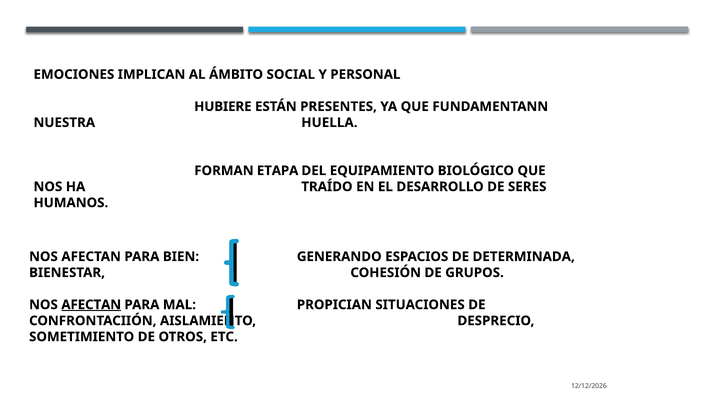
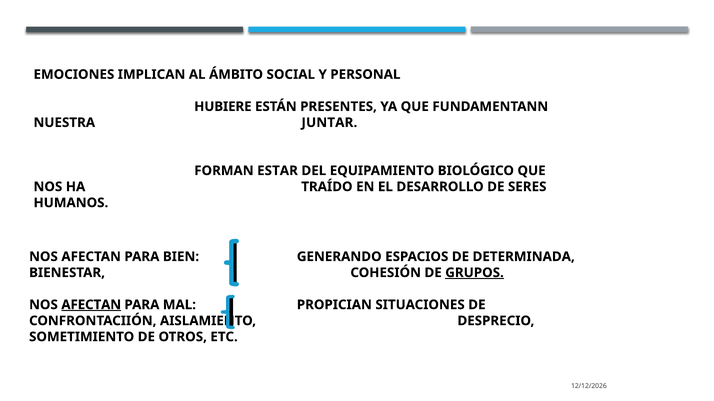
HUELLA: HUELLA -> JUNTAR (329, 123)
ETAPA: ETAPA -> ESTAR (277, 171)
GRUPOS underline: none -> present (475, 273)
